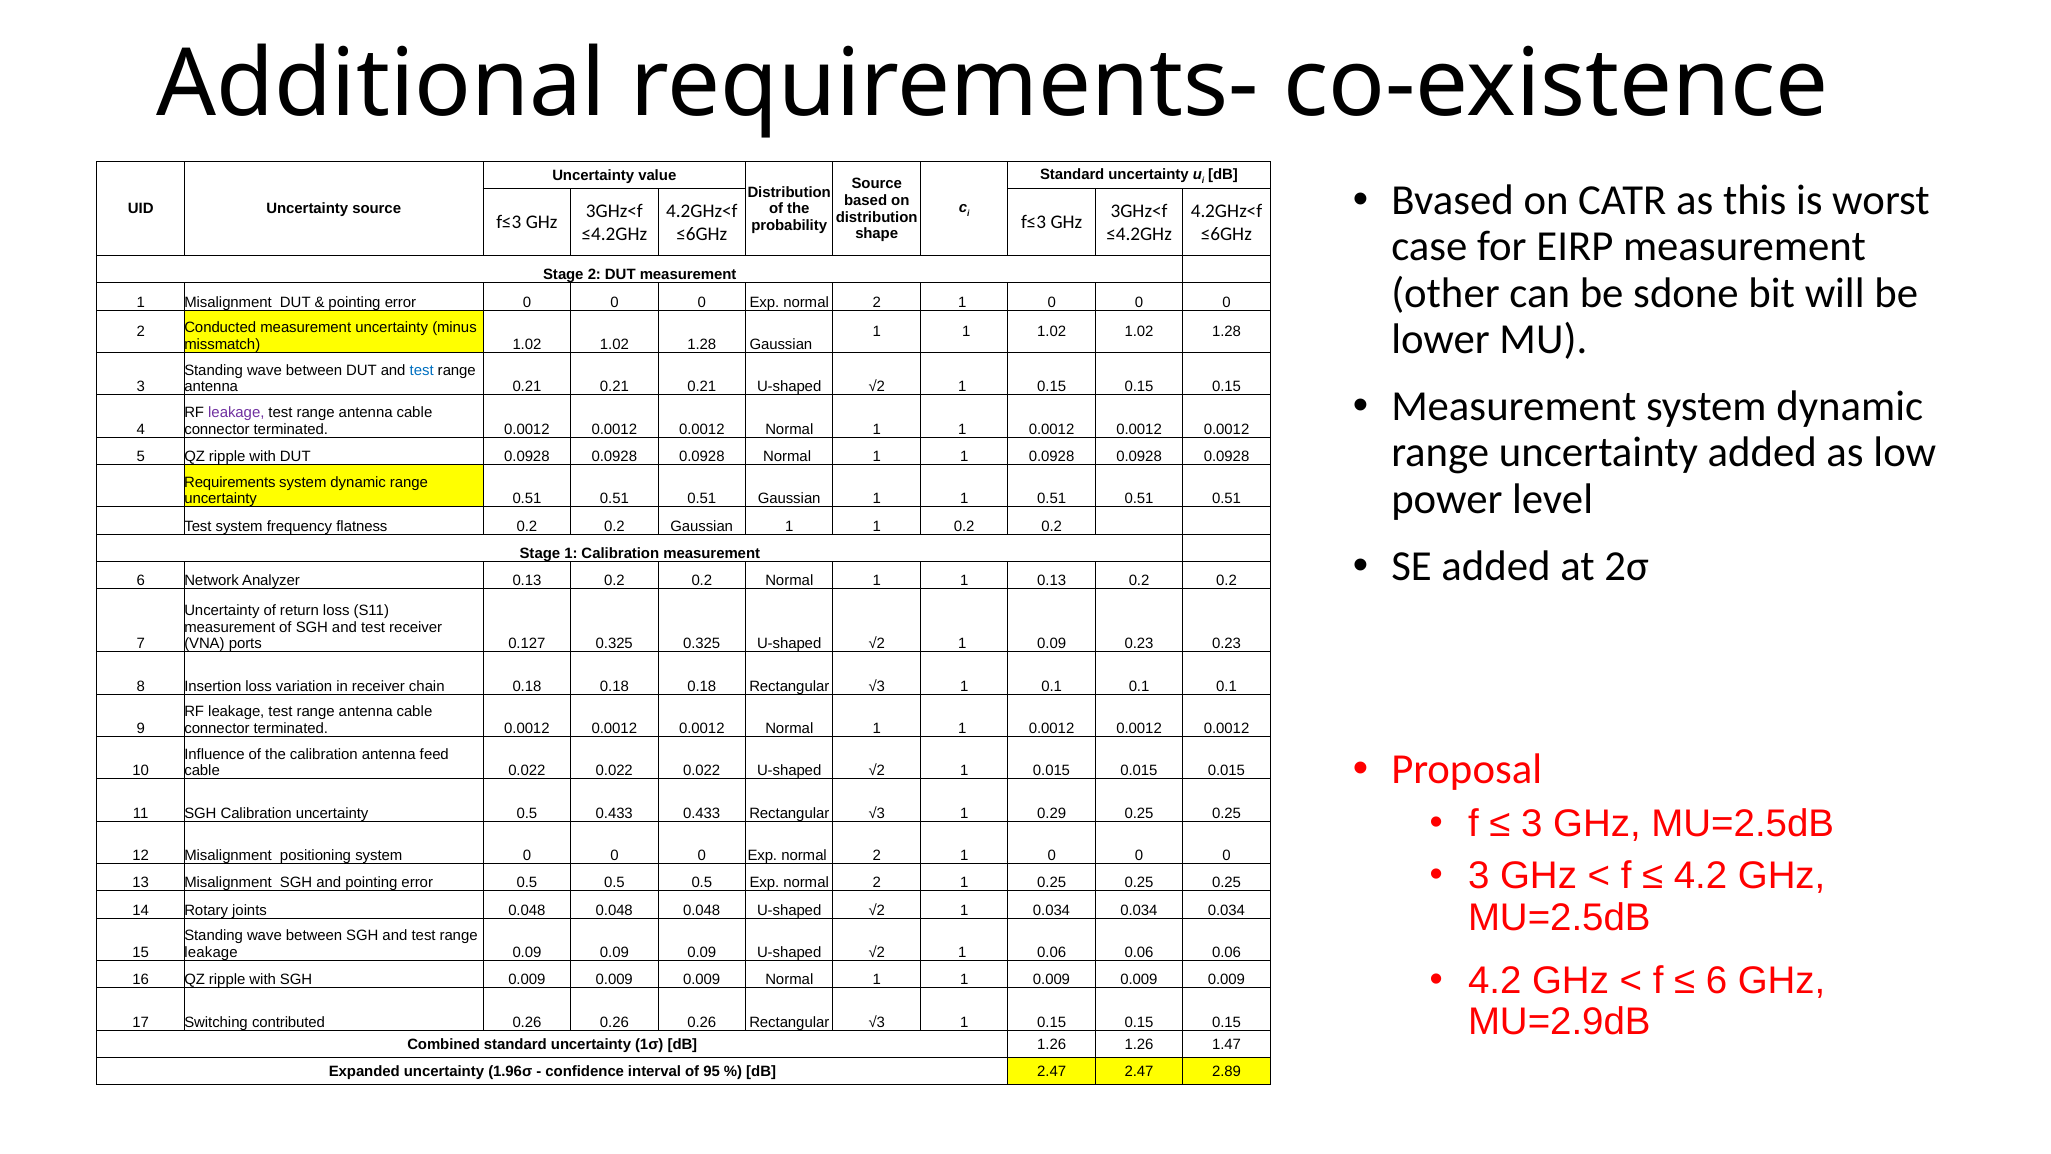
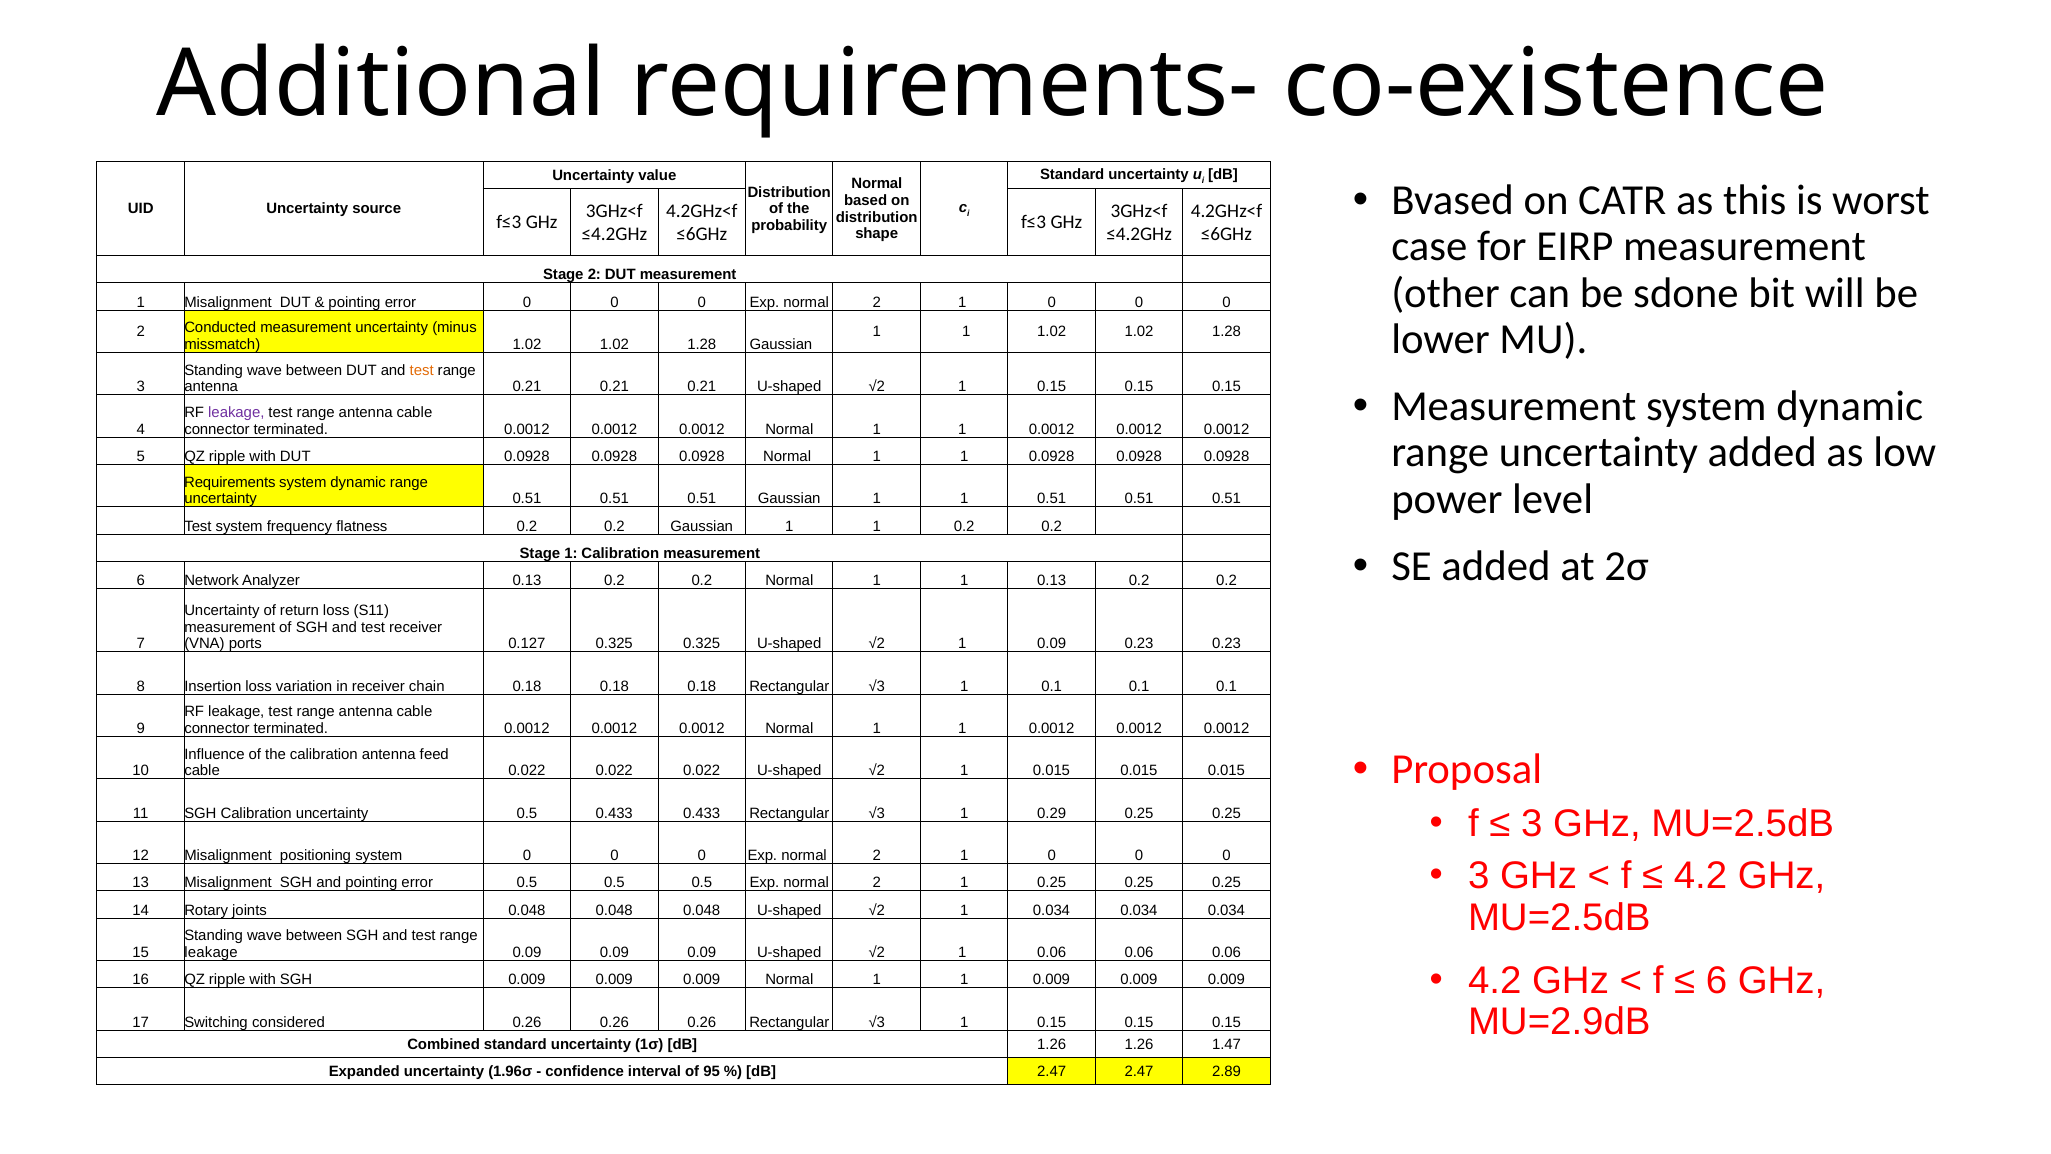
Source: Source -> Normal (877, 184)
test colour: blue -> orange (422, 370)
contributed: contributed -> considered (288, 1022)
